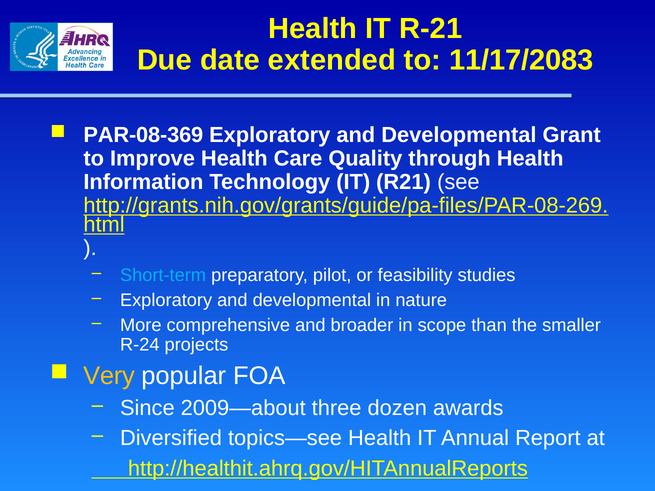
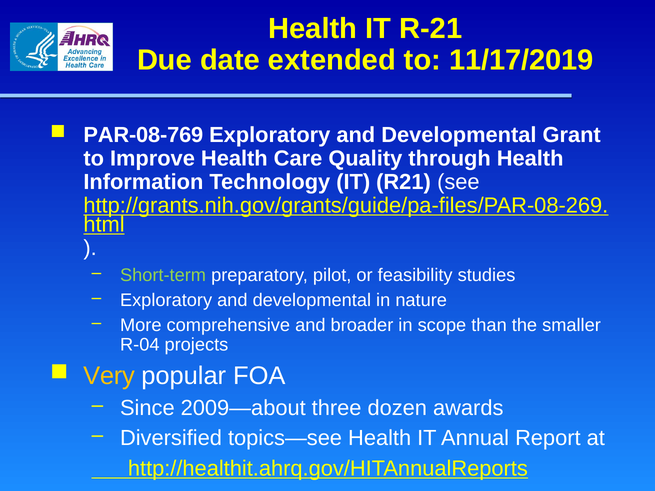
11/17/2083: 11/17/2083 -> 11/17/2019 (521, 60)
PAR-08-369: PAR-08-369 -> PAR-08-769 (143, 135)
Short-term colour: light blue -> light green (163, 275)
R-24: R-24 -> R-04 (140, 345)
